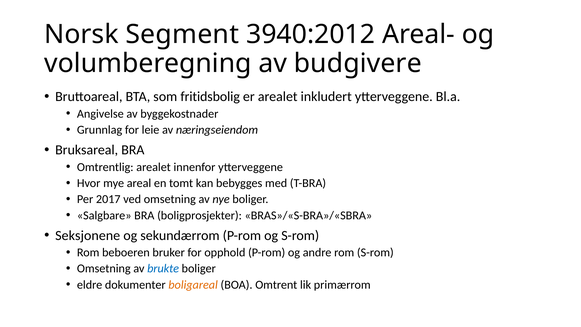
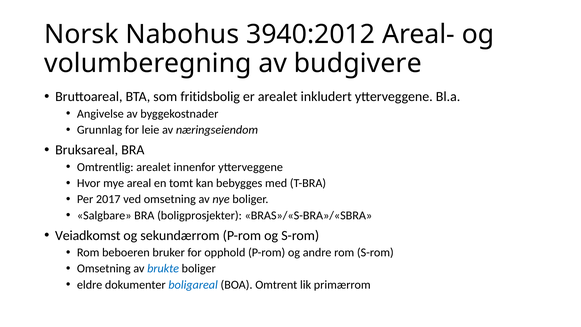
Segment: Segment -> Nabohus (182, 34)
Seksjonene: Seksjonene -> Veiadkomst (88, 235)
boligareal colour: orange -> blue (193, 285)
